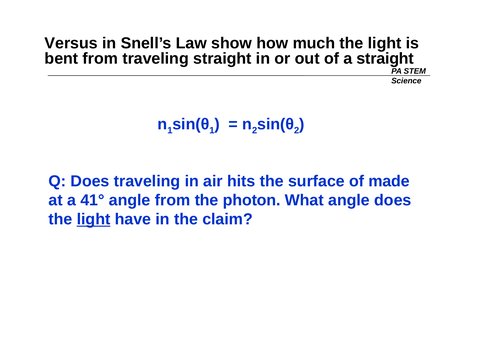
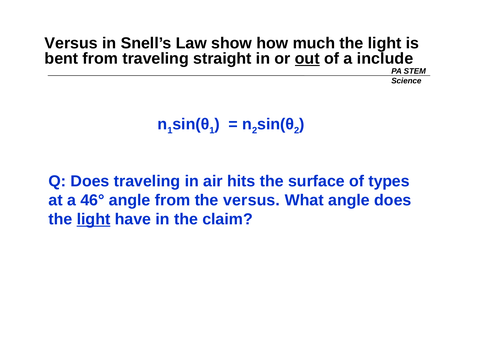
out underline: none -> present (307, 59)
a straight: straight -> include (385, 59)
made: made -> types (389, 181)
41°: 41° -> 46° (92, 200)
the photon: photon -> versus (252, 200)
